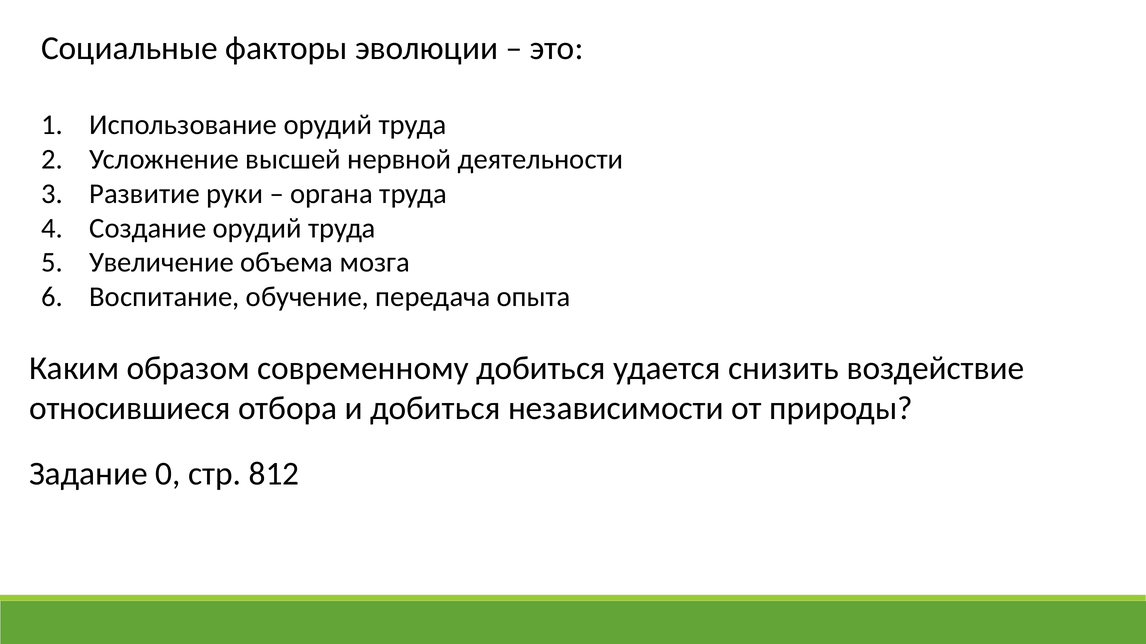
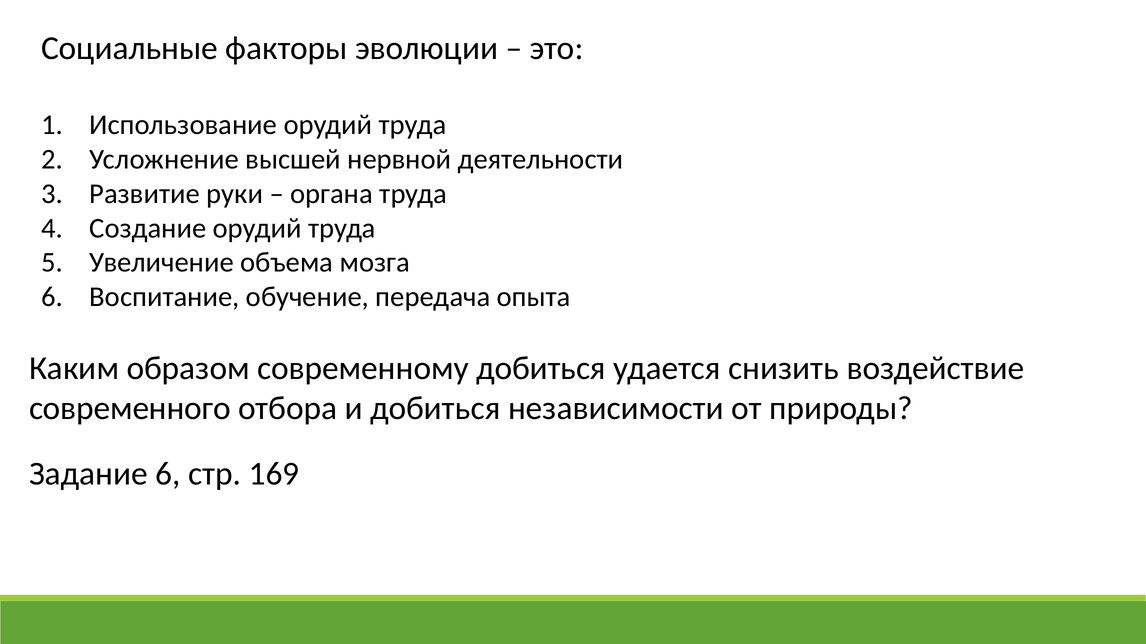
относившиеся: относившиеся -> современного (130, 409)
Задание 0: 0 -> 6 (168, 474)
812: 812 -> 169 (274, 474)
